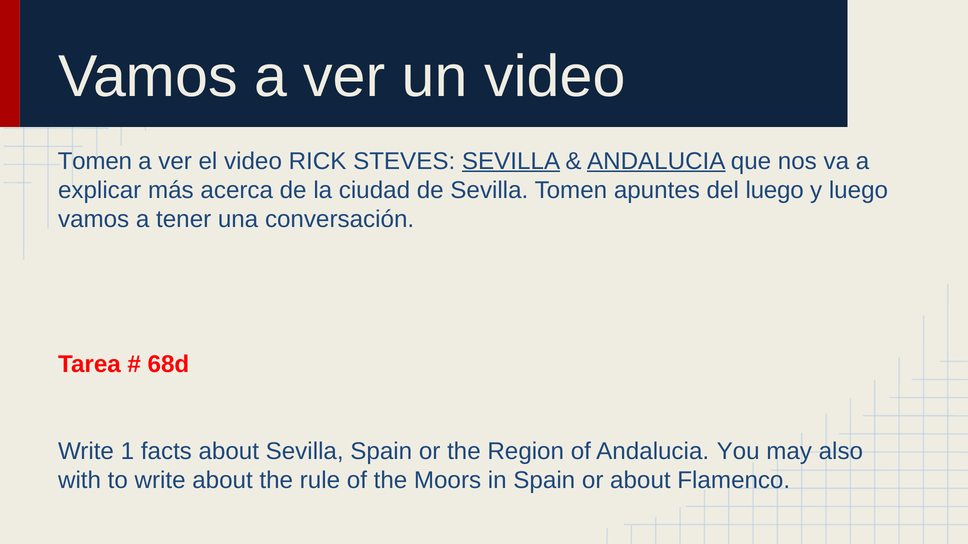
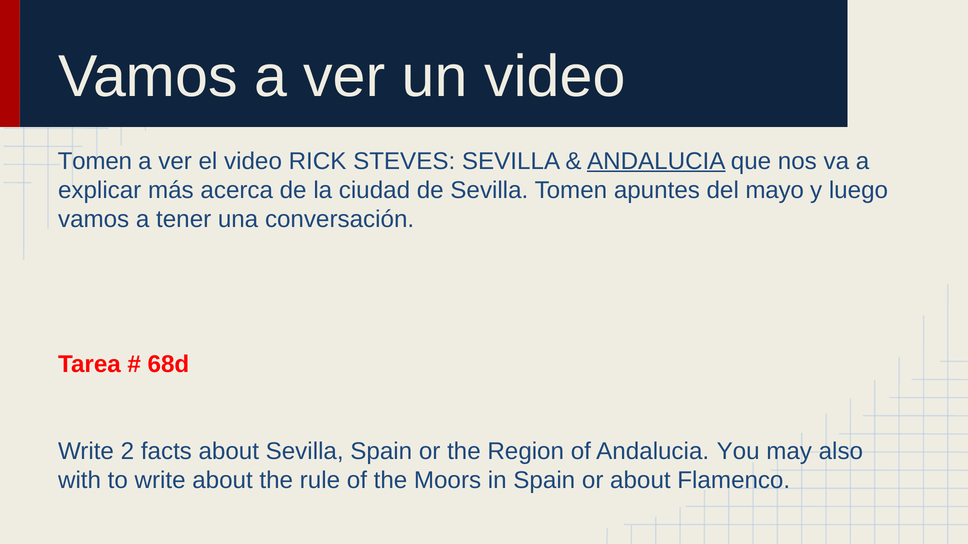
SEVILLA underline: present -> none (511, 161)
del luego: luego -> mayo (775, 190)
1: 1 -> 2 (127, 452)
